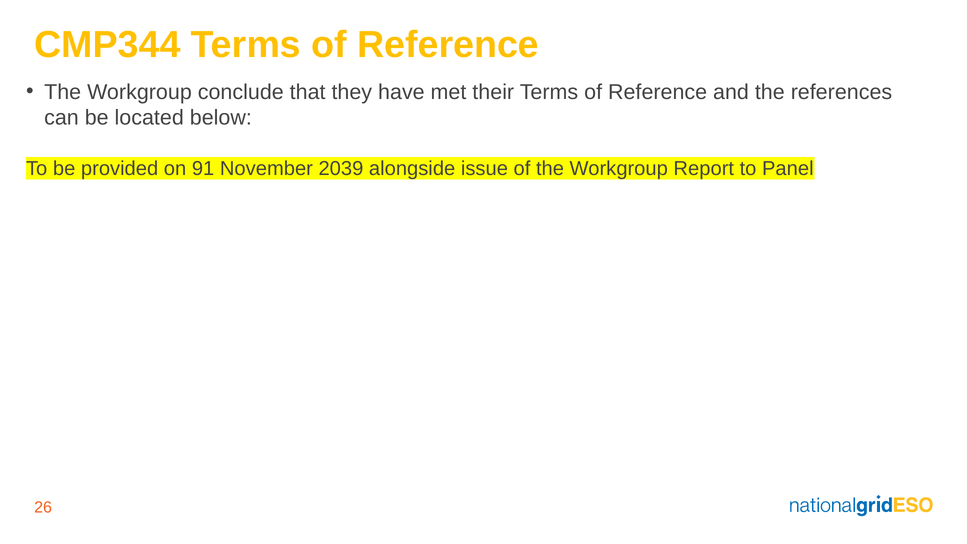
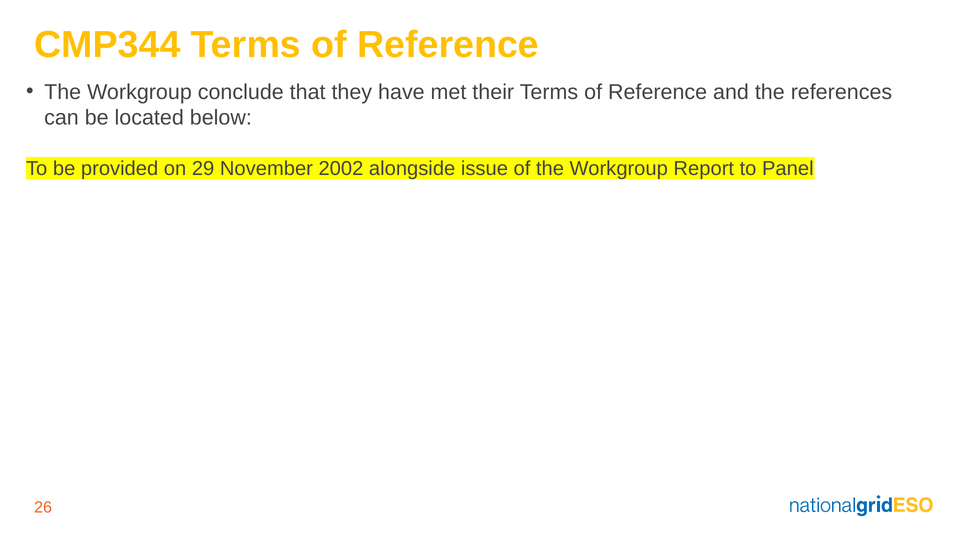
91: 91 -> 29 (203, 168)
2039: 2039 -> 2002 (341, 168)
